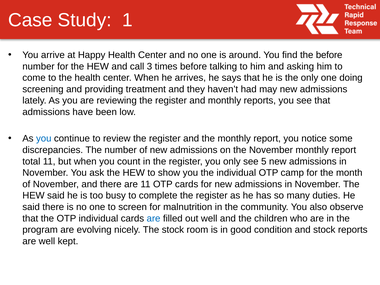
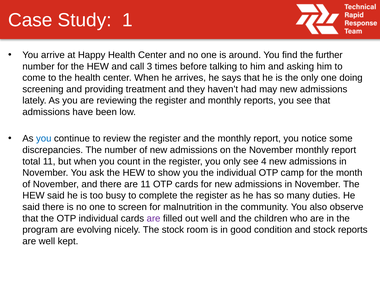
the before: before -> further (329, 55)
5: 5 -> 4 (264, 161)
are colour: blue -> purple (154, 218)
